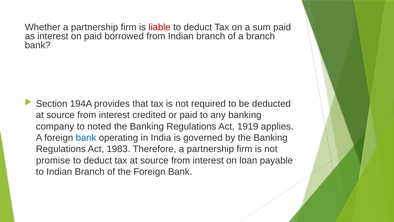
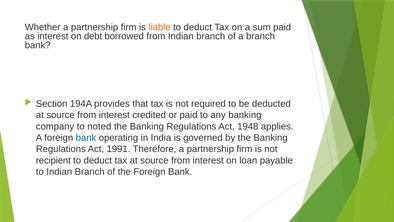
liable colour: red -> orange (160, 27)
on paid: paid -> debt (93, 36)
1919: 1919 -> 1948 (248, 126)
1983: 1983 -> 1991 (118, 149)
promise: promise -> recipient (53, 160)
